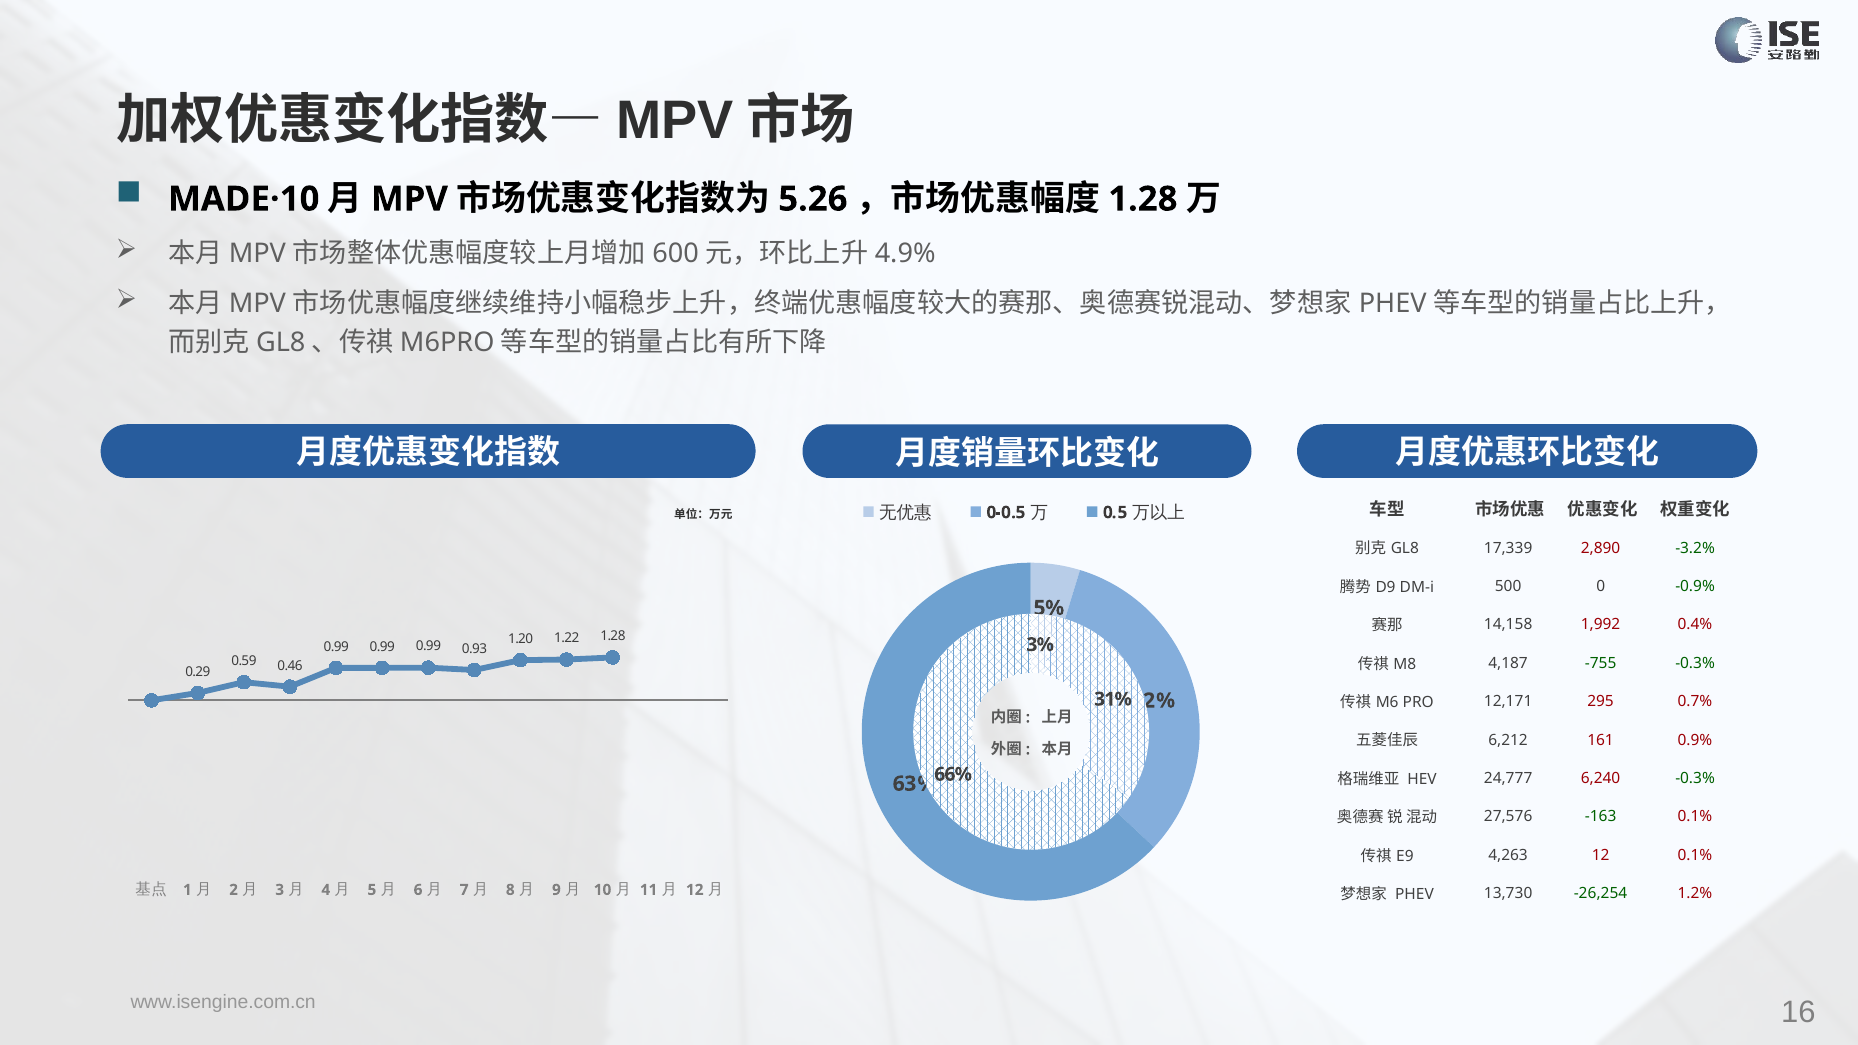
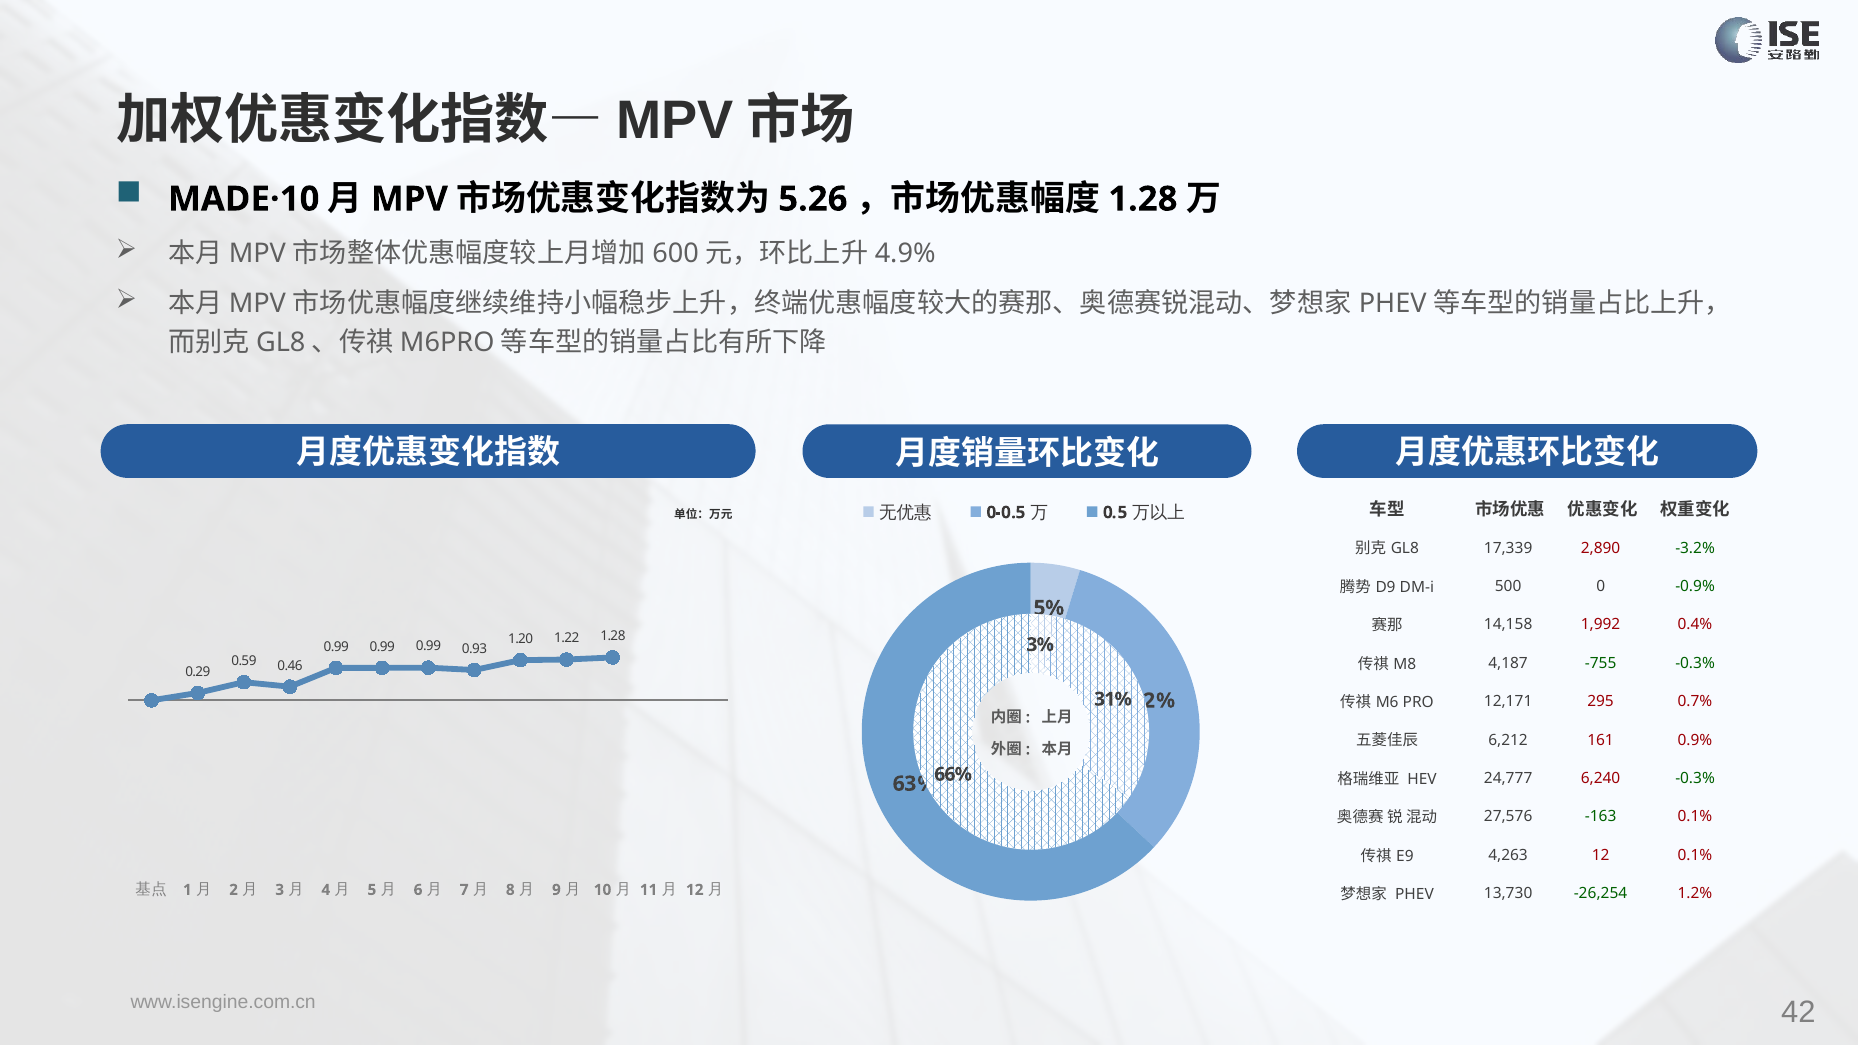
16: 16 -> 42 (1798, 1012)
